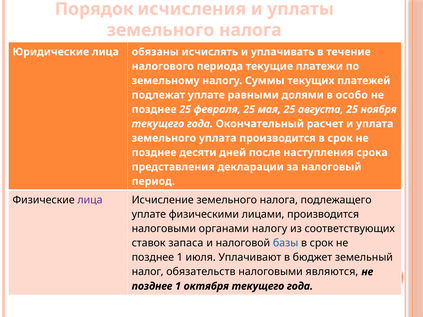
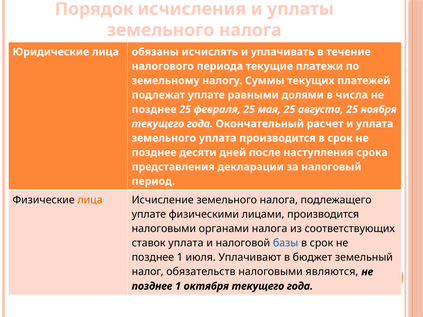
особо: особо -> числа (352, 95)
лица colour: purple -> orange (90, 200)
органами налогу: налогу -> налога (270, 229)
ставок запаса: запаса -> уплата (186, 243)
